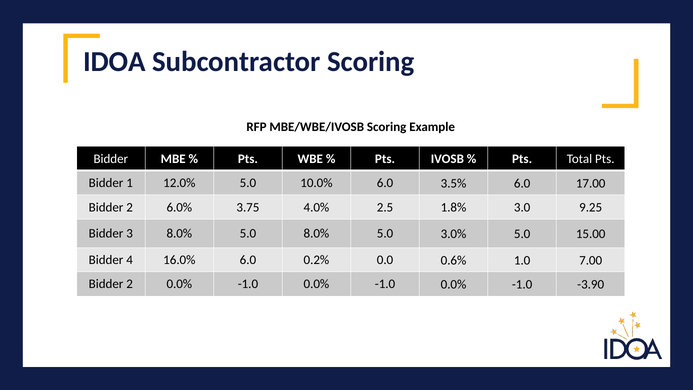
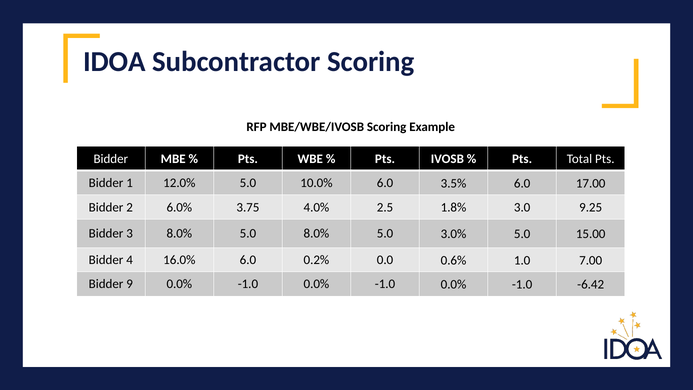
2: 2 -> 9 (130, 284)
-3.90: -3.90 -> -6.42 (591, 284)
